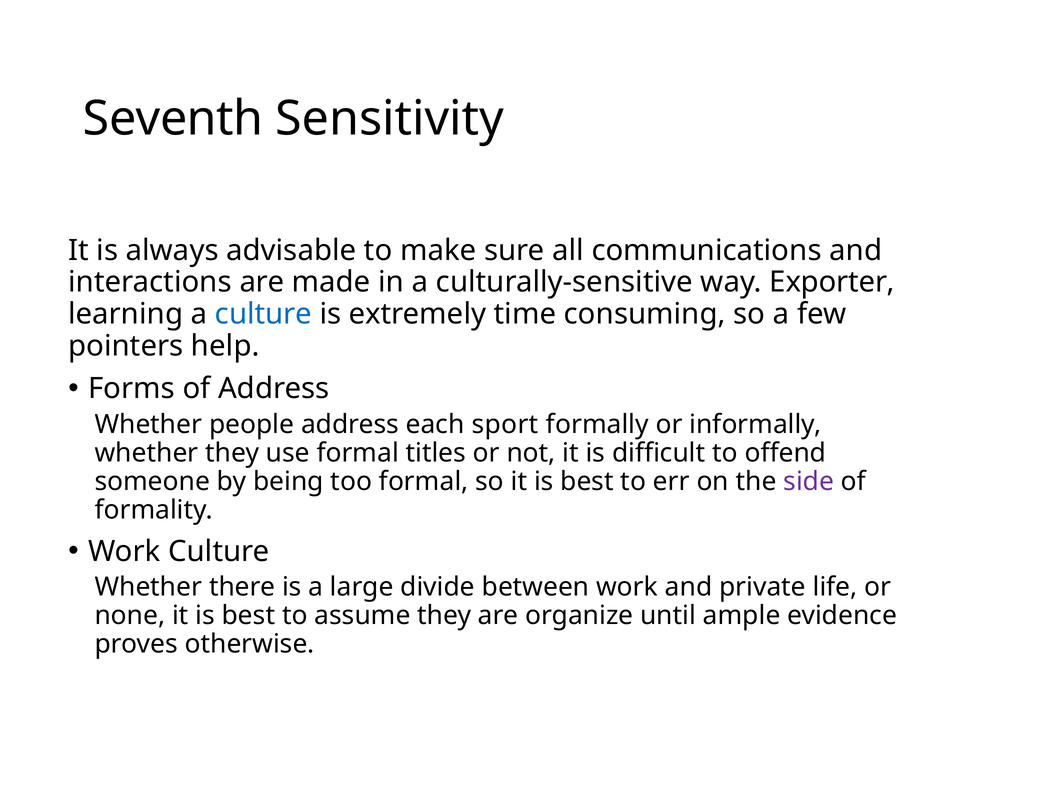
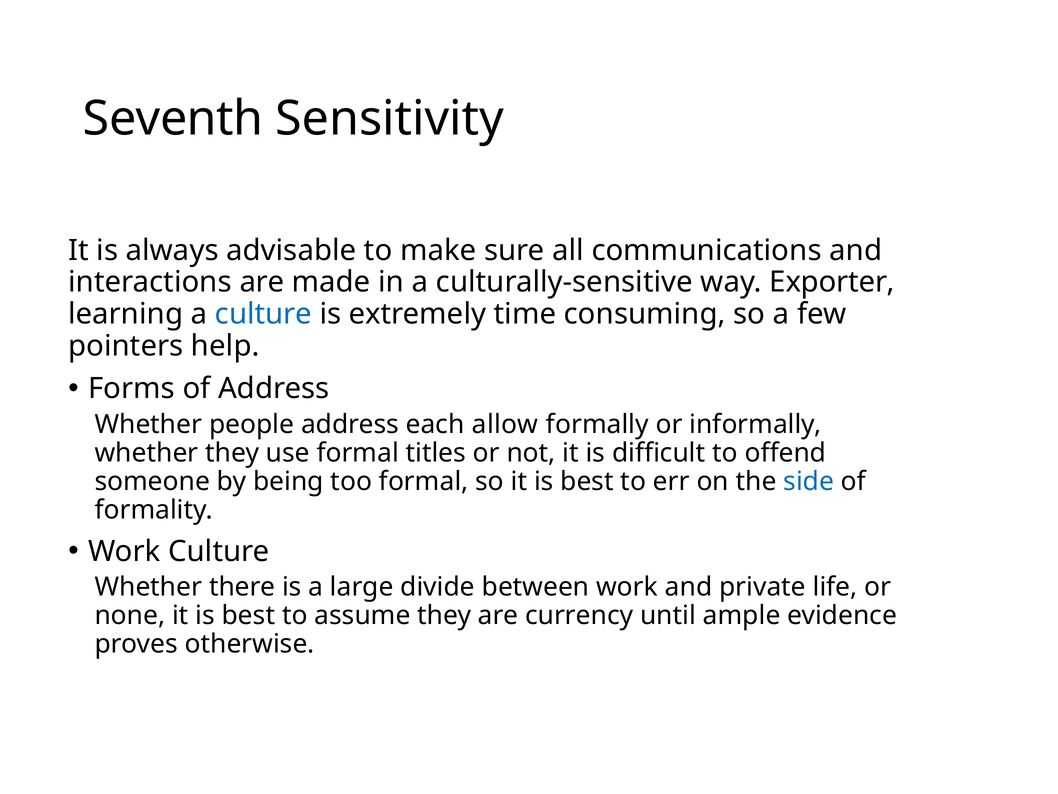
sport: sport -> allow (505, 424)
side colour: purple -> blue (809, 481)
organize: organize -> currency (579, 615)
